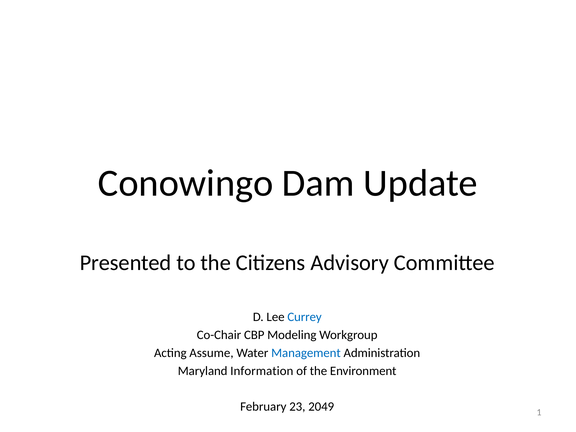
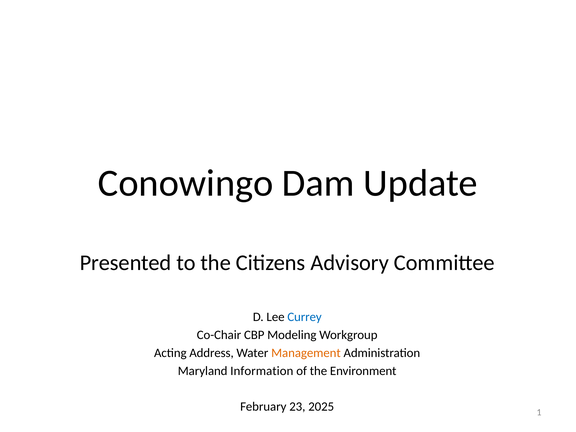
Assume: Assume -> Address (212, 353)
Management colour: blue -> orange (306, 353)
2049: 2049 -> 2025 (321, 407)
